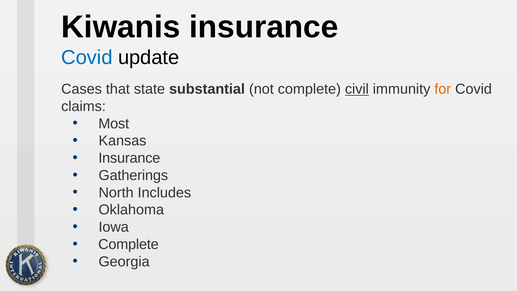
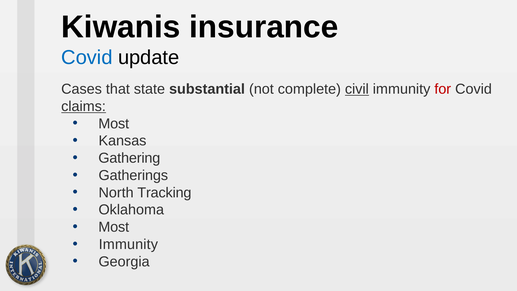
for colour: orange -> red (443, 89)
claims underline: none -> present (84, 106)
Insurance: Insurance -> Gathering (129, 158)
Includes: Includes -> Tracking (164, 193)
Iowa: Iowa -> Most (114, 227)
Complete: Complete -> Immunity (128, 244)
